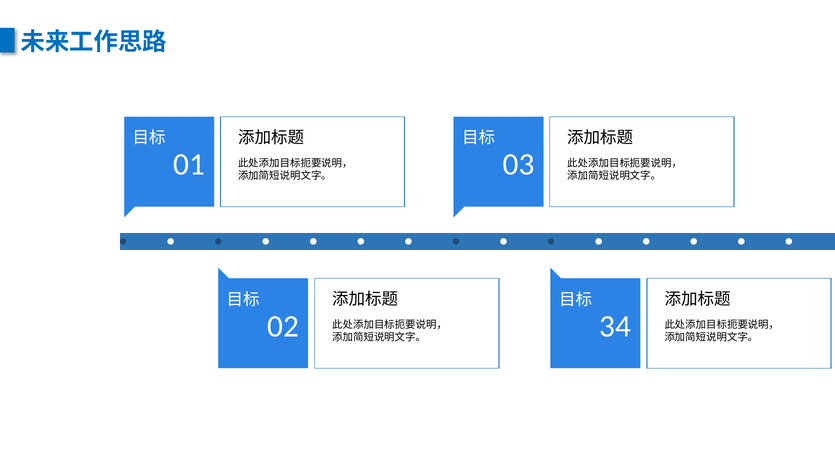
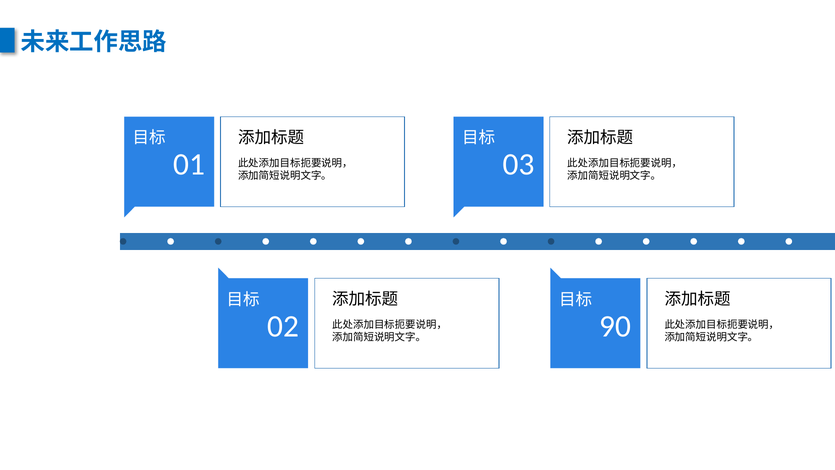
34: 34 -> 90 (615, 326)
